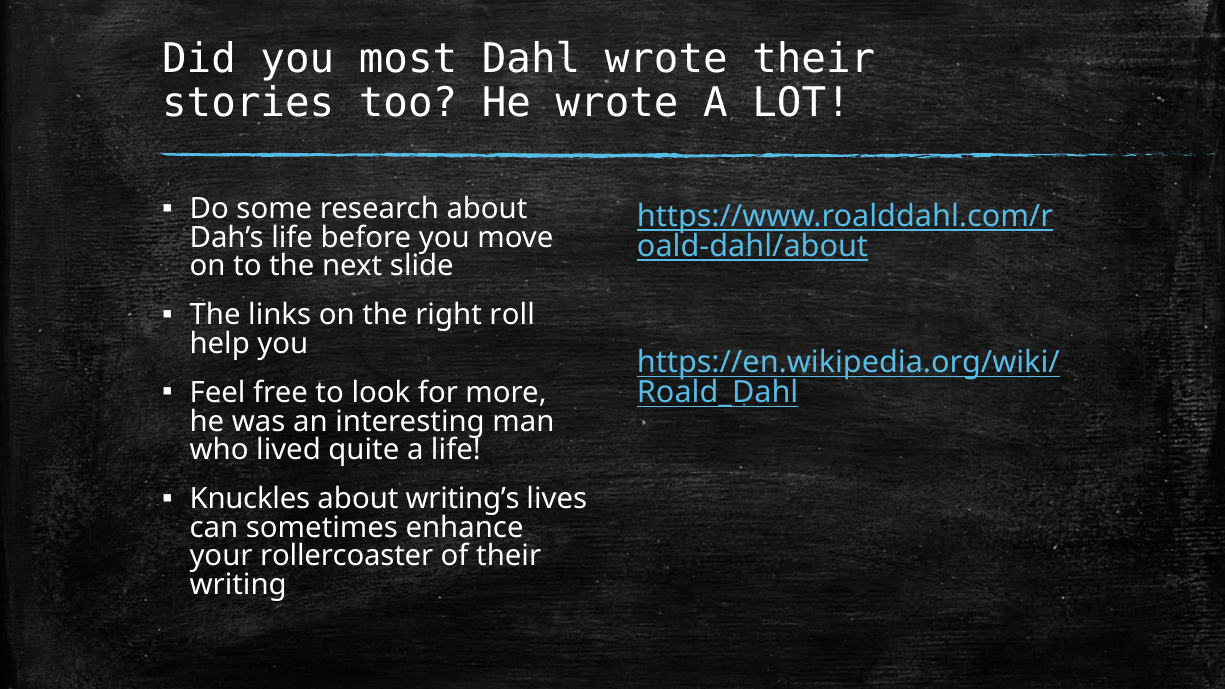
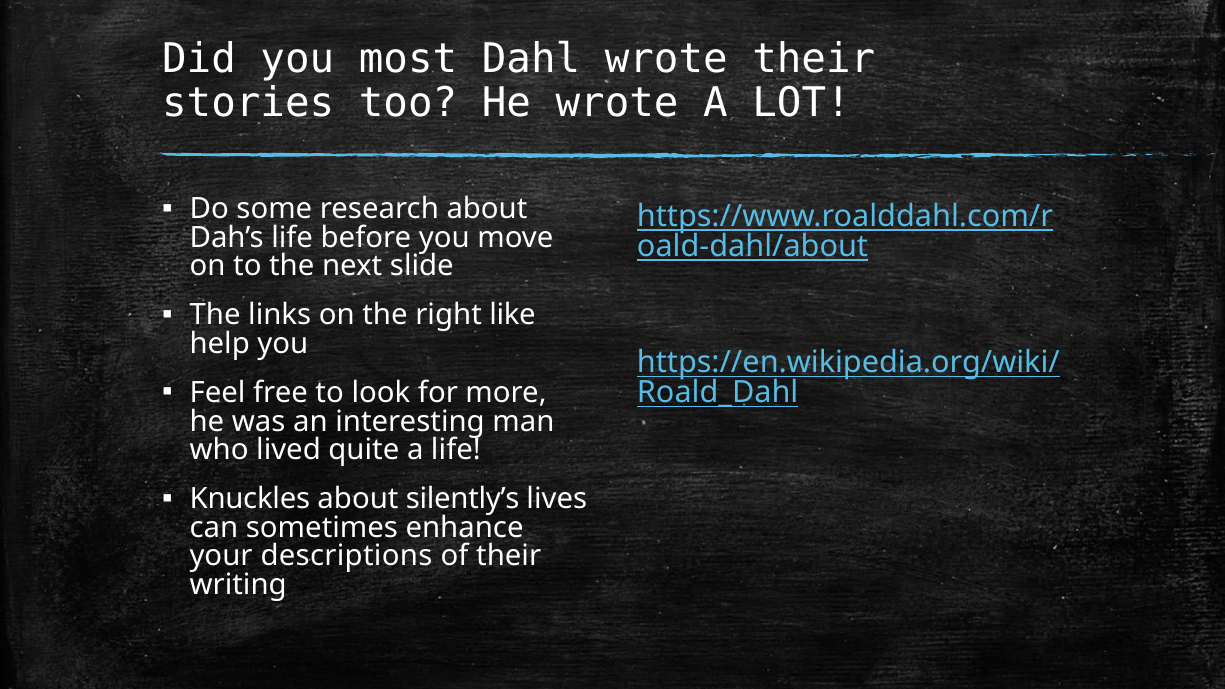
roll: roll -> like (513, 315)
writing’s: writing’s -> silently’s (463, 499)
rollercoaster: rollercoaster -> descriptions (346, 556)
